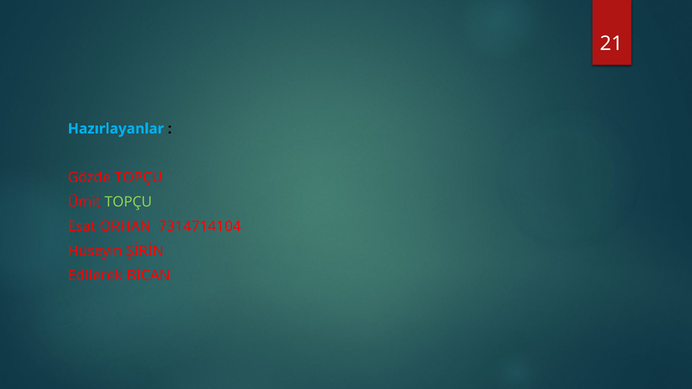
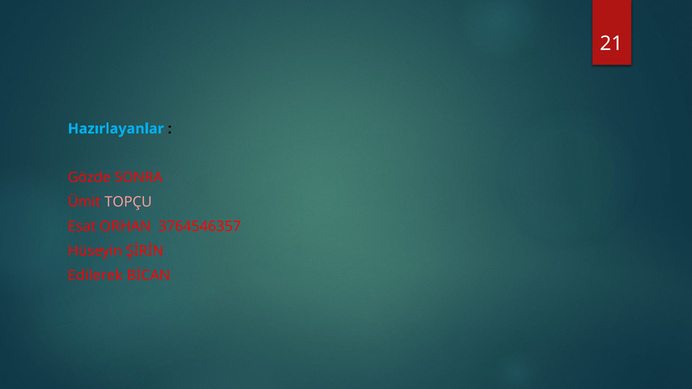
Gözde TOPÇU: TOPÇU -> SONRA (138, 178)
TOPÇU colour: light green -> pink (128, 202)
7314714104: 7314714104 -> 3764546357 (200, 227)
